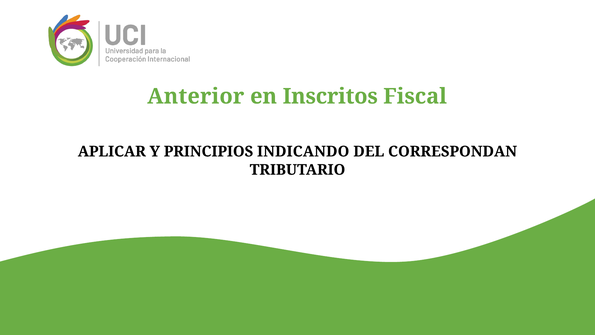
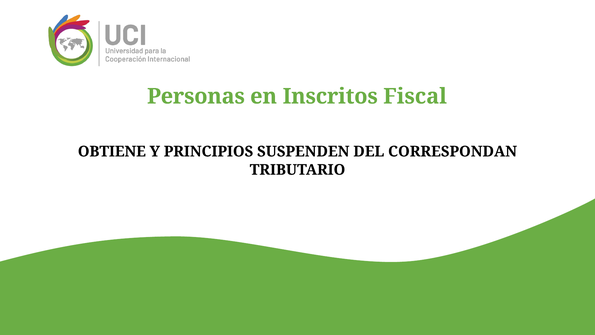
Anterior: Anterior -> Personas (196, 96)
APLICAR: APLICAR -> OBTIENE (112, 151)
INDICANDO: INDICANDO -> SUSPENDEN (303, 151)
